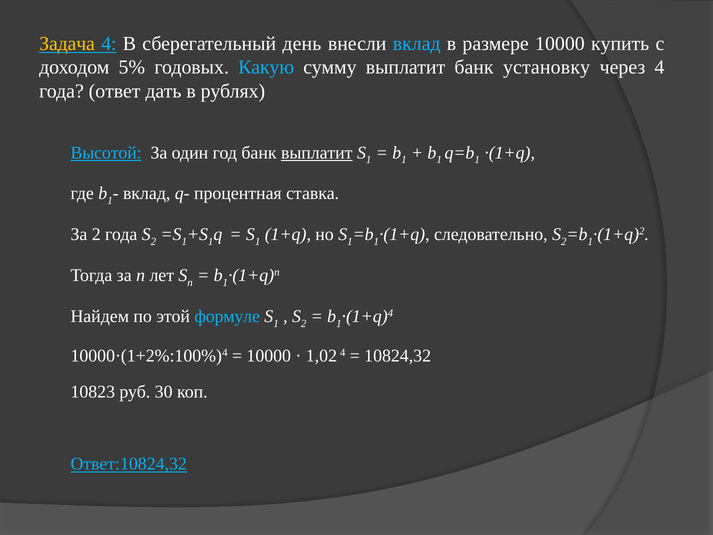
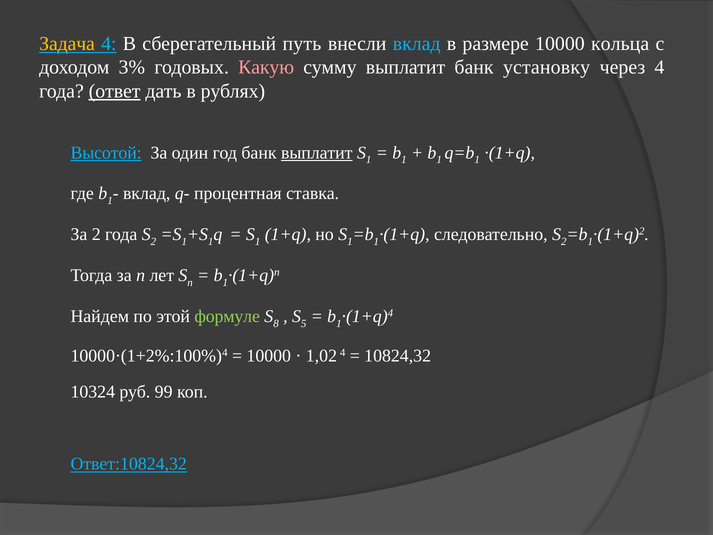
день: день -> путь (302, 44)
купить: купить -> кольца (620, 44)
5%: 5% -> 3% (132, 67)
Какую colour: light blue -> pink (266, 67)
ответ underline: none -> present (115, 91)
формуле colour: light blue -> light green (227, 316)
1: 1 -> 8 (276, 323)
2: 2 -> 5 (304, 323)
10823: 10823 -> 10324 (93, 392)
30: 30 -> 99 (164, 392)
